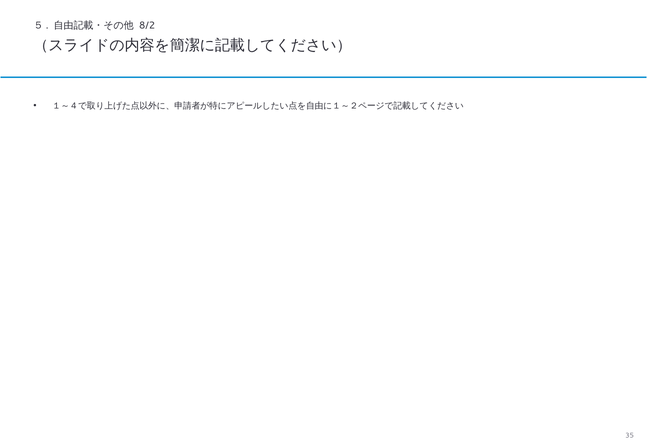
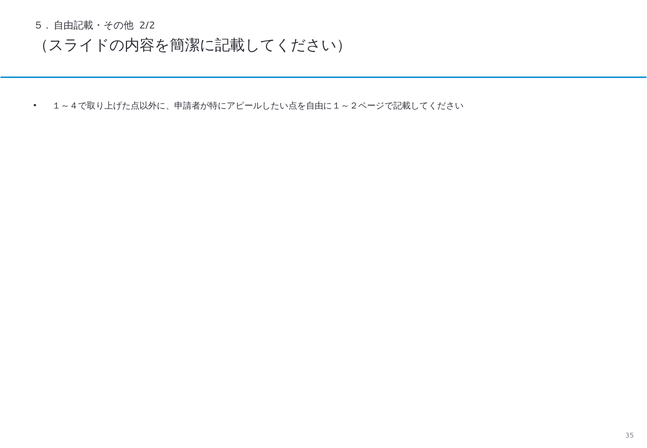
8/2: 8/2 -> 2/2 (147, 26)
